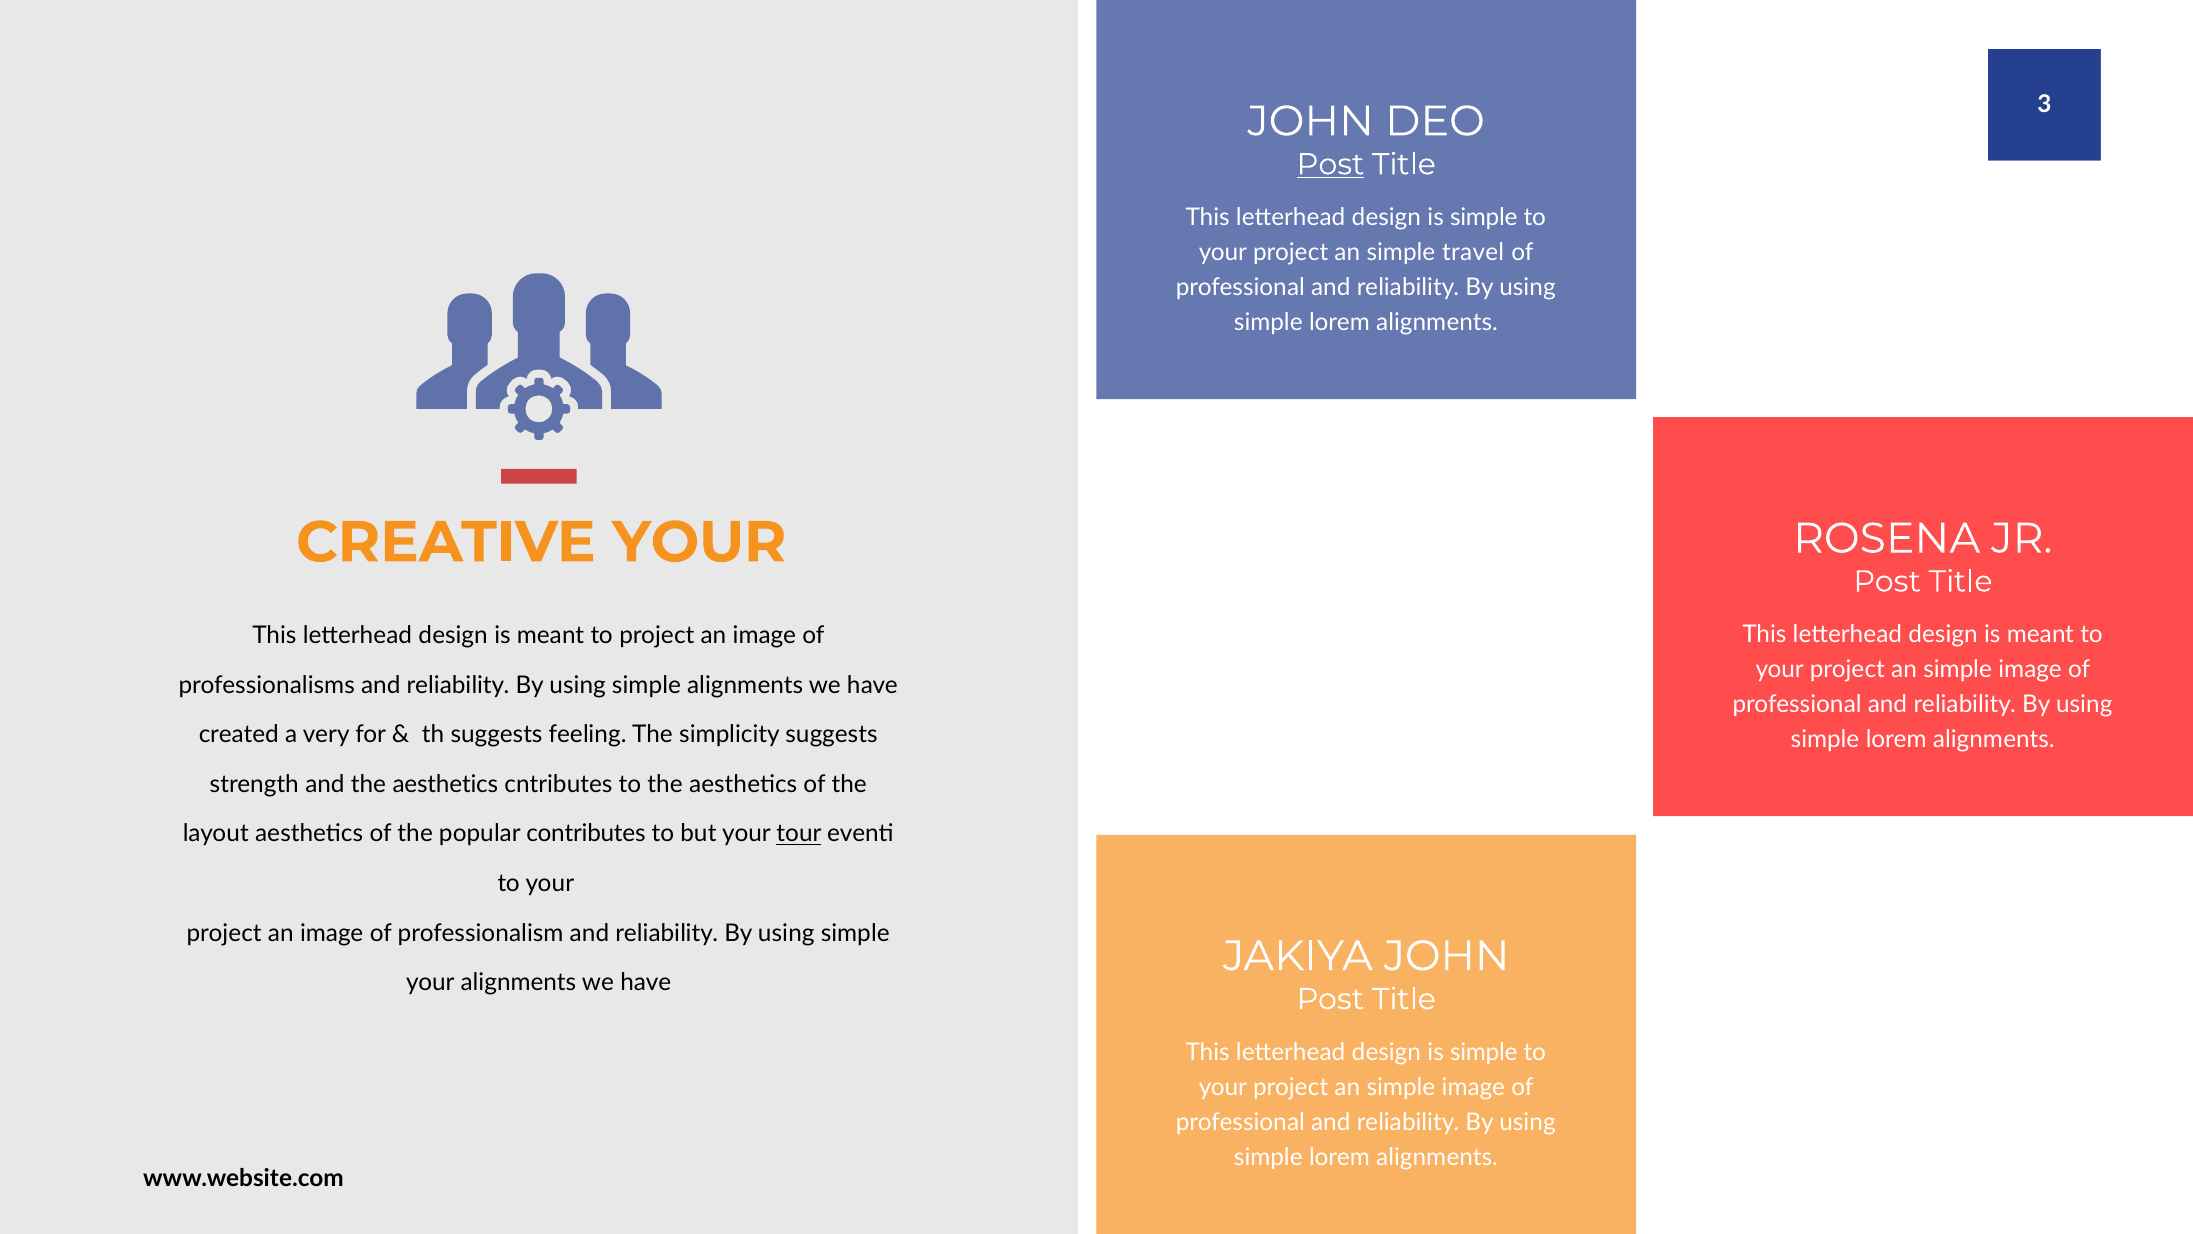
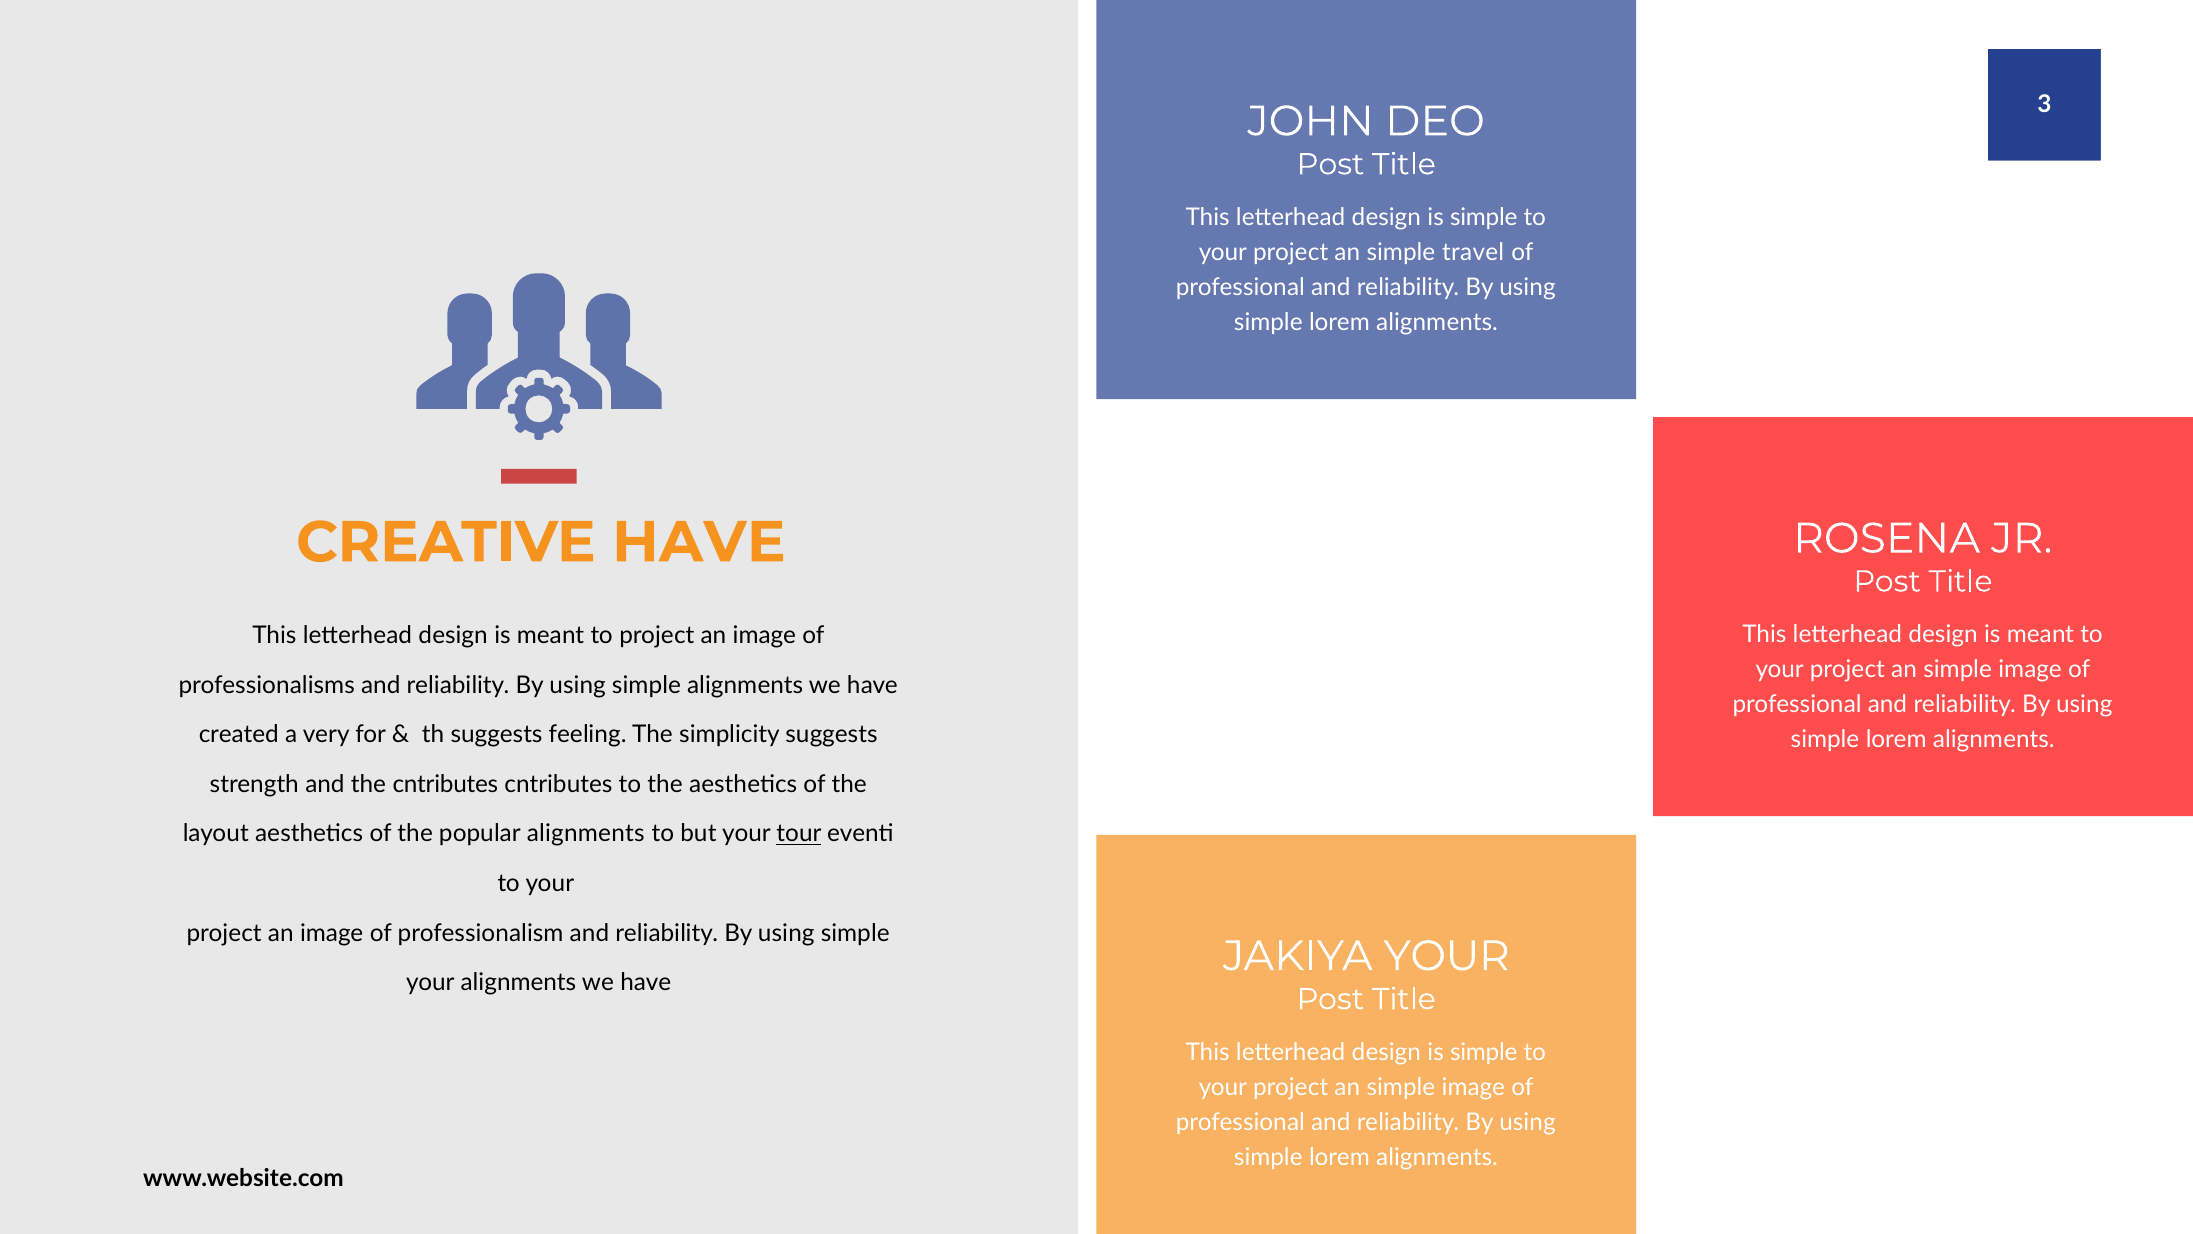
Post underline: present -> none (1330, 164)
CREATIVE YOUR: YOUR -> HAVE (699, 542)
and the aesthetics: aesthetics -> cntributes (445, 784)
popular contributes: contributes -> alignments (586, 834)
JAKIYA JOHN: JOHN -> YOUR (1447, 956)
